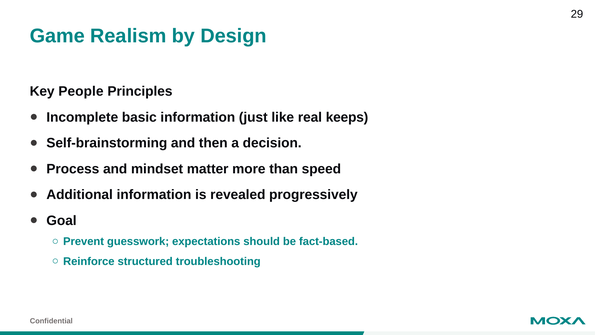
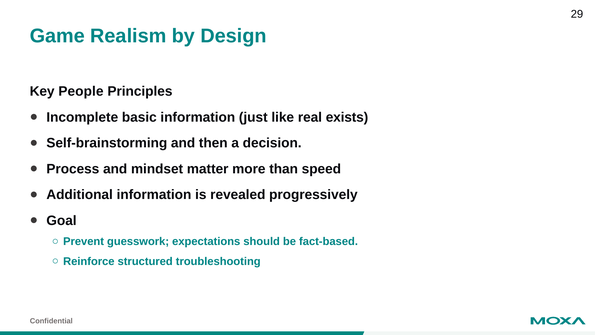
keeps: keeps -> exists (347, 117)
